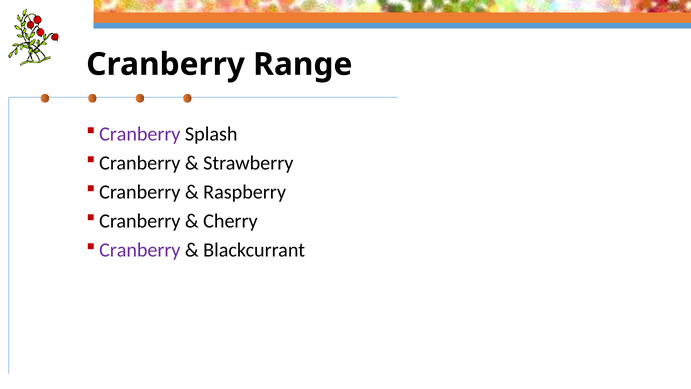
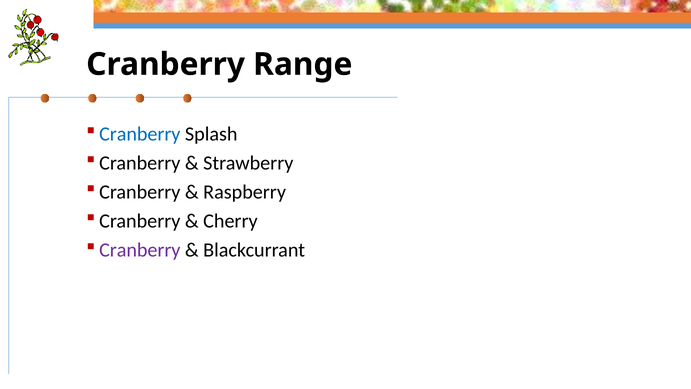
Cranberry colour: purple -> blue (140, 134)
